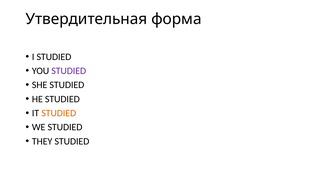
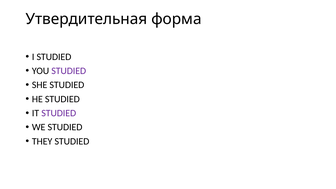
STUDIED colour: orange -> purple (59, 113)
